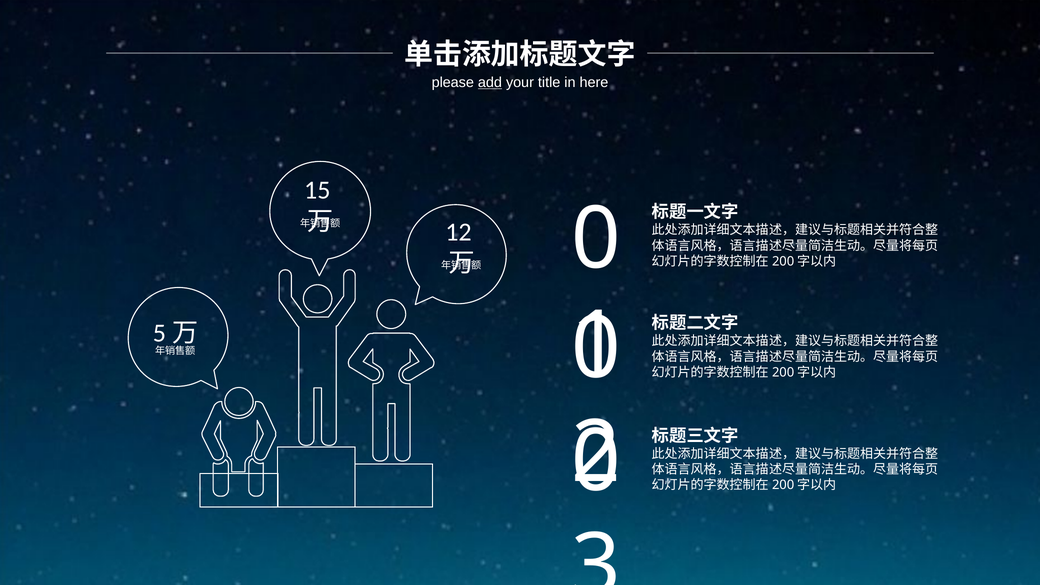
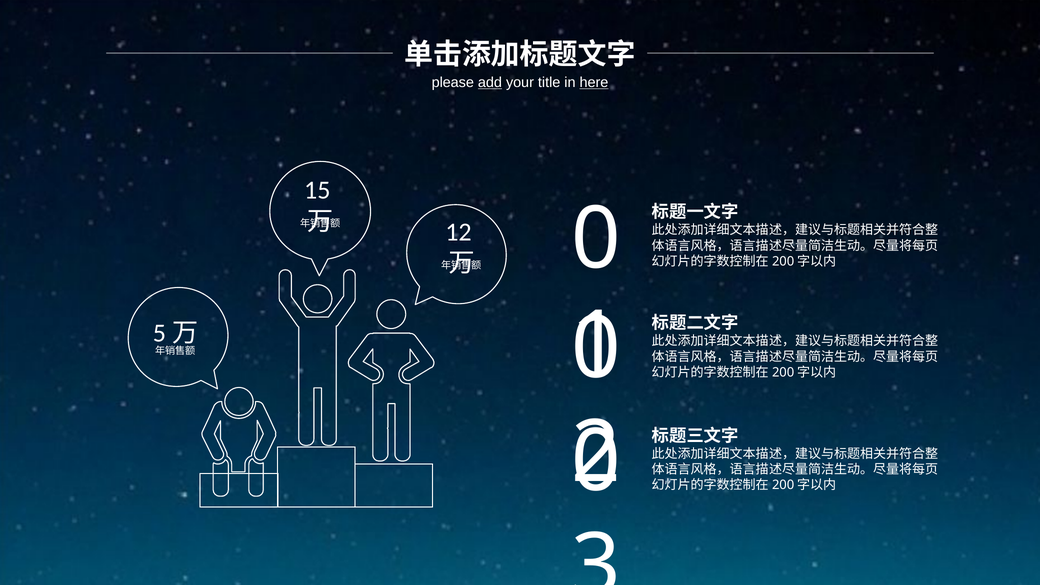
here underline: none -> present (594, 82)
